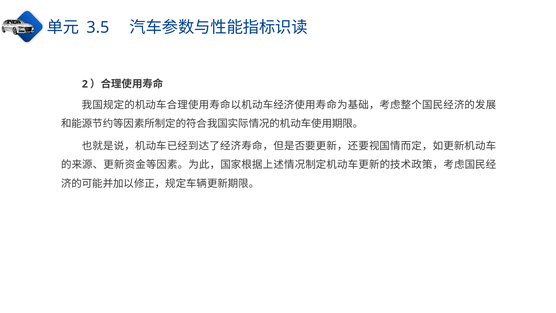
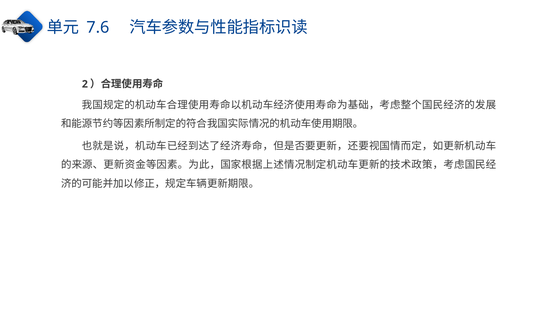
3.5: 3.5 -> 7.6 (98, 28)
